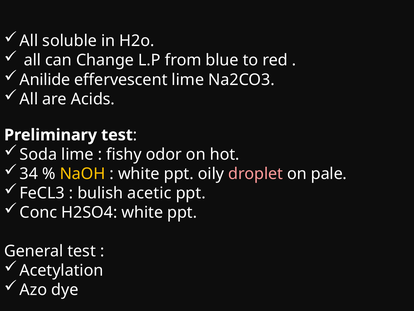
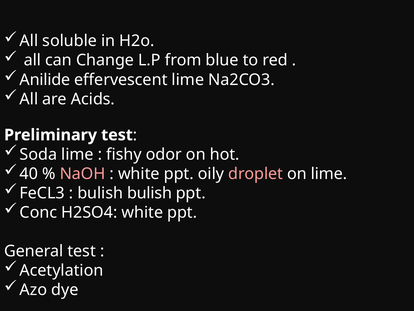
34: 34 -> 40 (29, 173)
NaOH colour: yellow -> pink (83, 173)
on pale: pale -> lime (329, 173)
bulish acetic: acetic -> bulish (150, 193)
